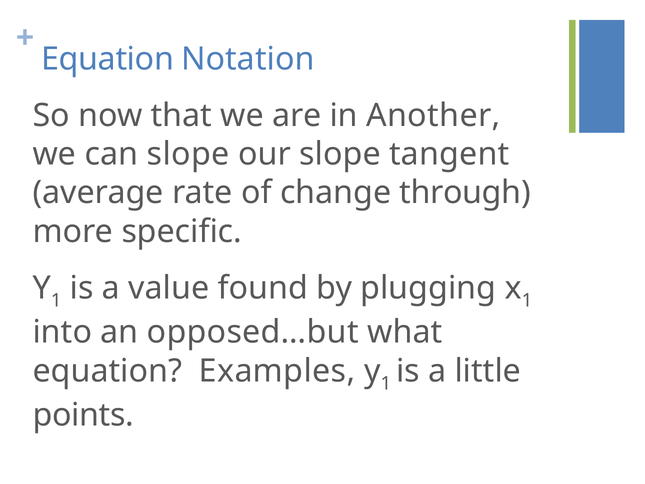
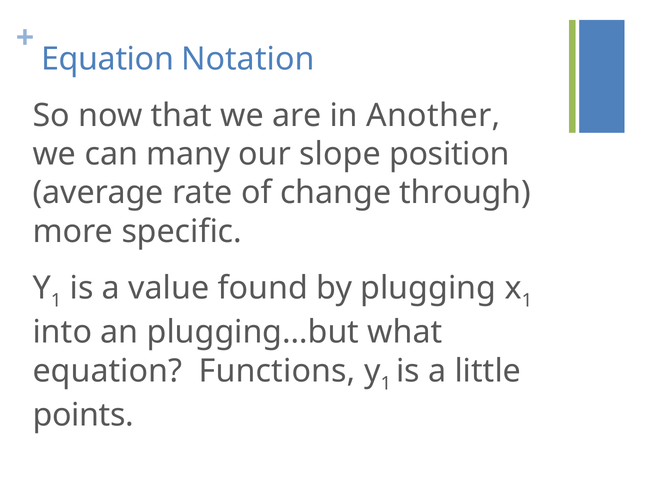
can slope: slope -> many (188, 154)
tangent: tangent -> position (449, 154)
opposed…but: opposed…but -> plugging…but (253, 332)
Examples: Examples -> Functions (277, 371)
